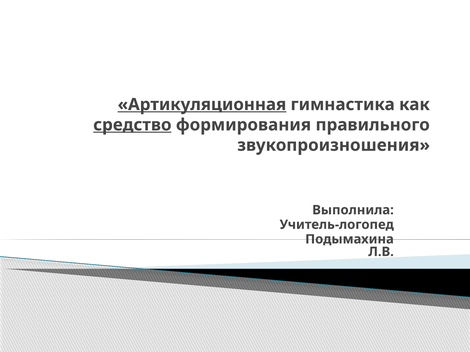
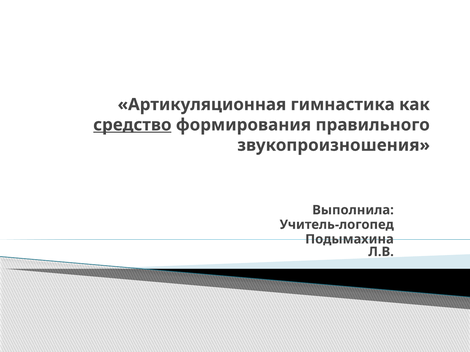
Артикуляционная underline: present -> none (202, 105)
